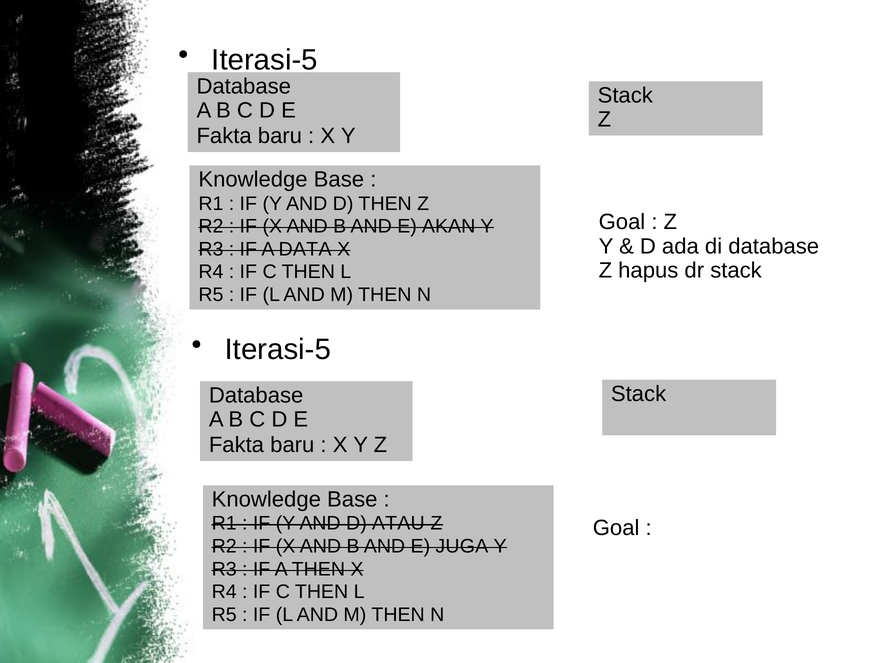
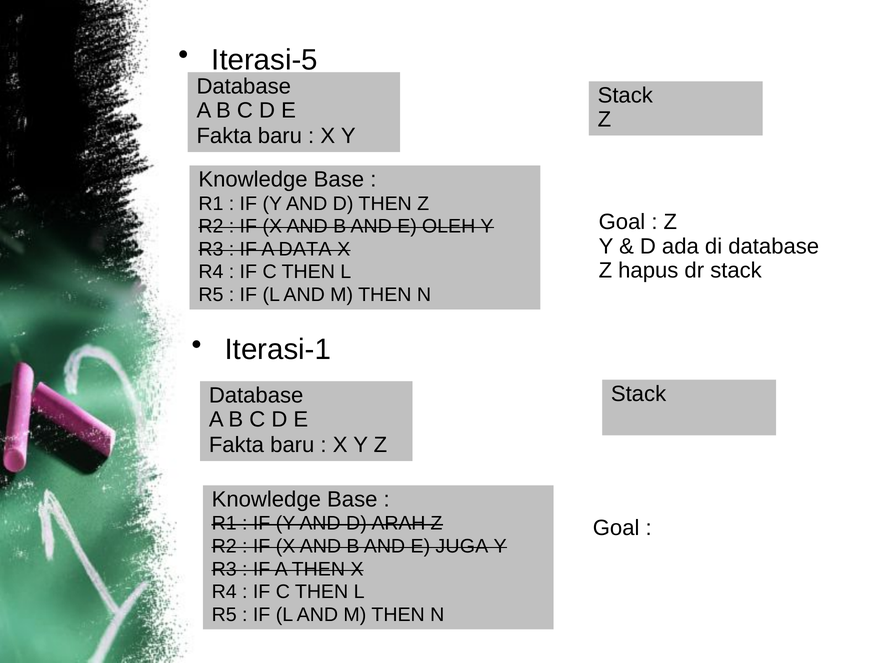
AKAN: AKAN -> OLEH (449, 226)
Iterasi-5: Iterasi-5 -> Iterasi-1 (278, 350)
ATAU: ATAU -> ARAH (399, 523)
